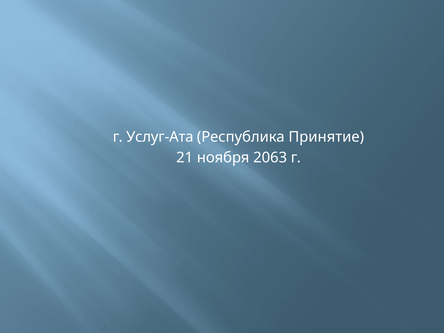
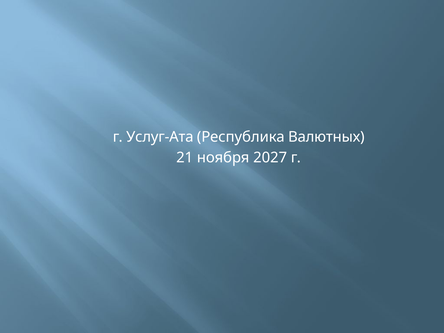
Принятие: Принятие -> Валютных (326, 137)
2063: 2063 -> 2027 (270, 158)
